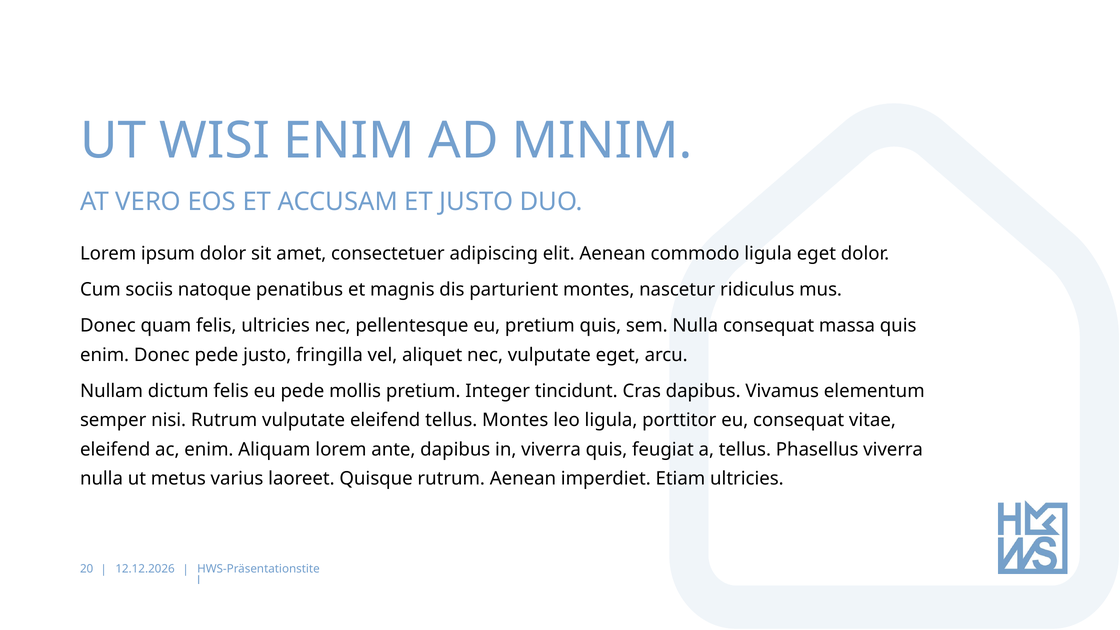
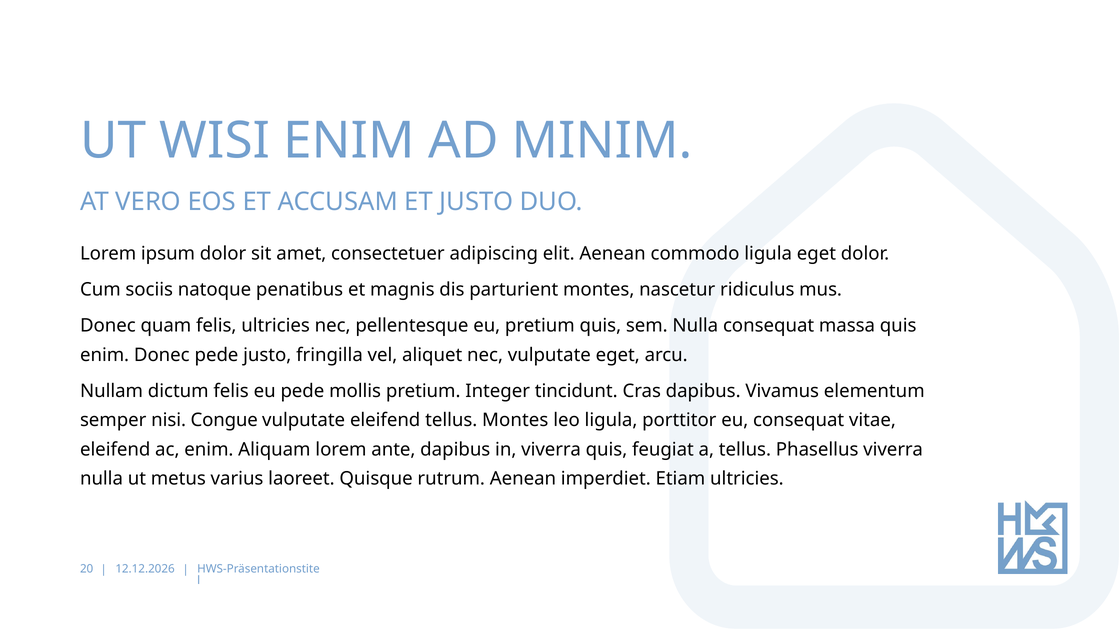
nisi Rutrum: Rutrum -> Congue (224, 420)
